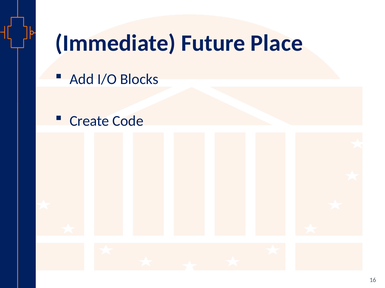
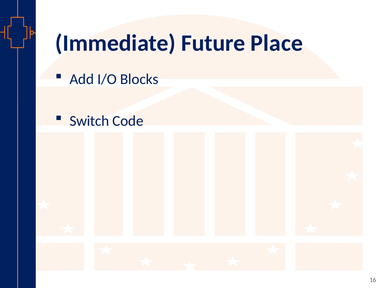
Create: Create -> Switch (89, 121)
